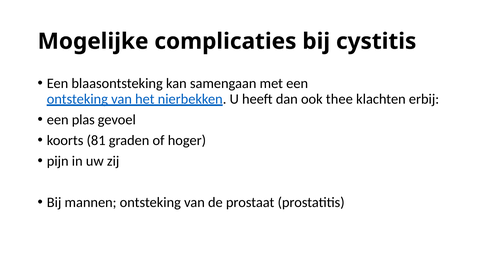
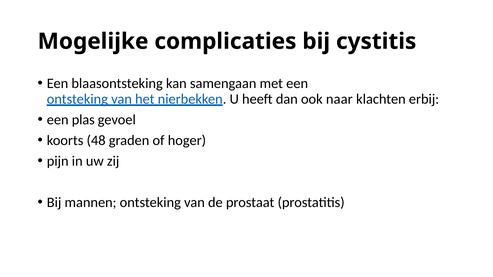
thee: thee -> naar (339, 99)
81: 81 -> 48 (96, 141)
